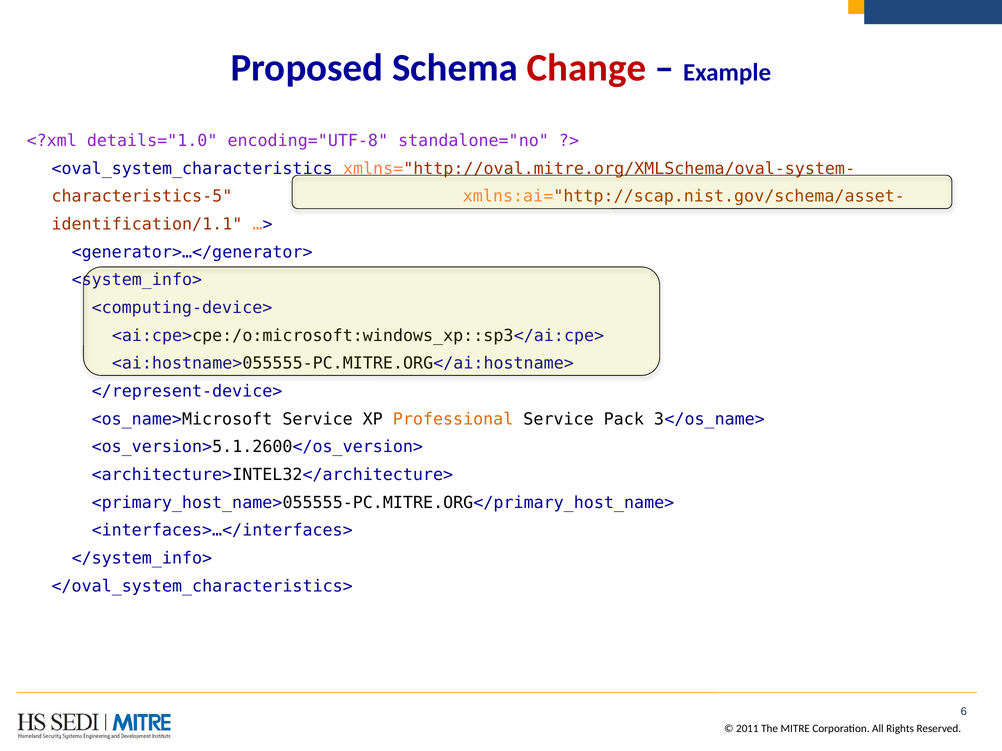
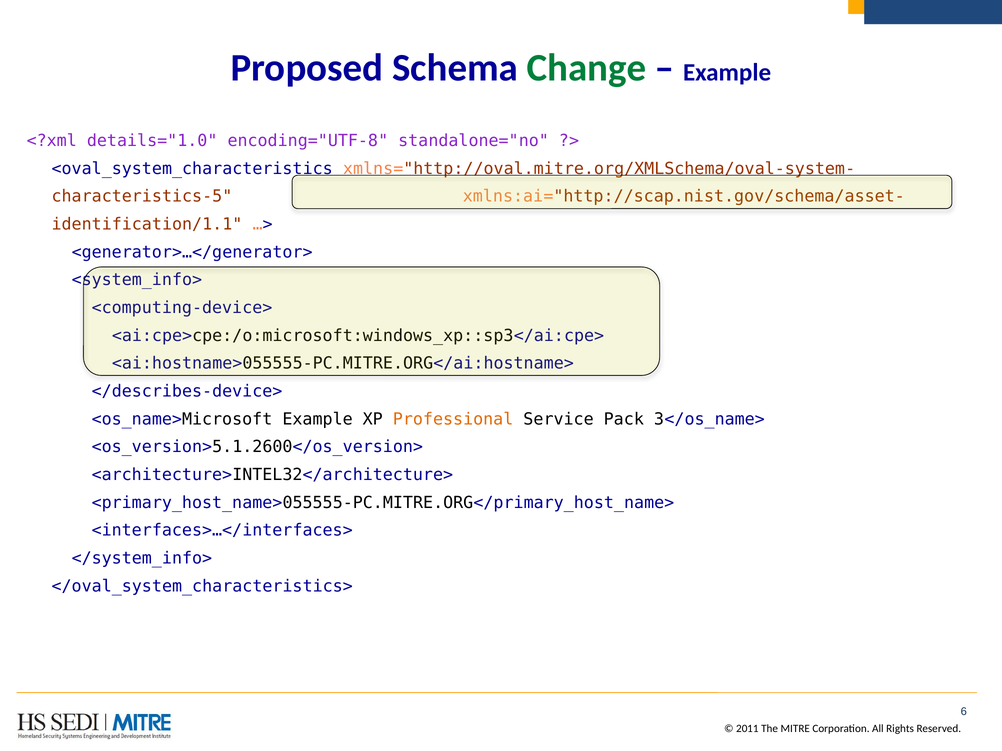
Change colour: red -> green (587, 68)
</represent-device>: </represent-device> -> </describes-device> (187, 392)
<os_name>Microsoft Service: Service -> Example (318, 419)
